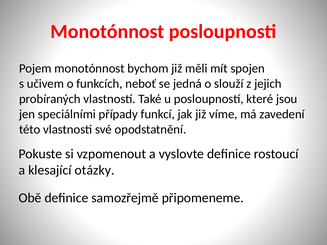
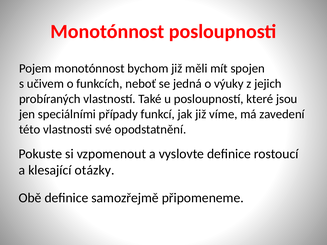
slouží: slouží -> výuky (229, 84)
